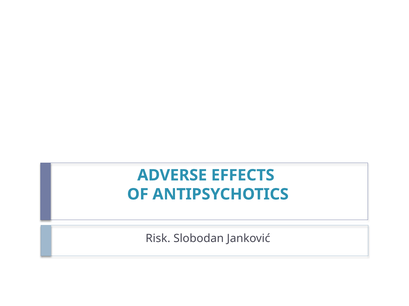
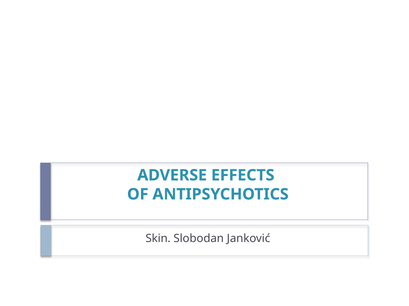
Risk: Risk -> Skin (158, 239)
